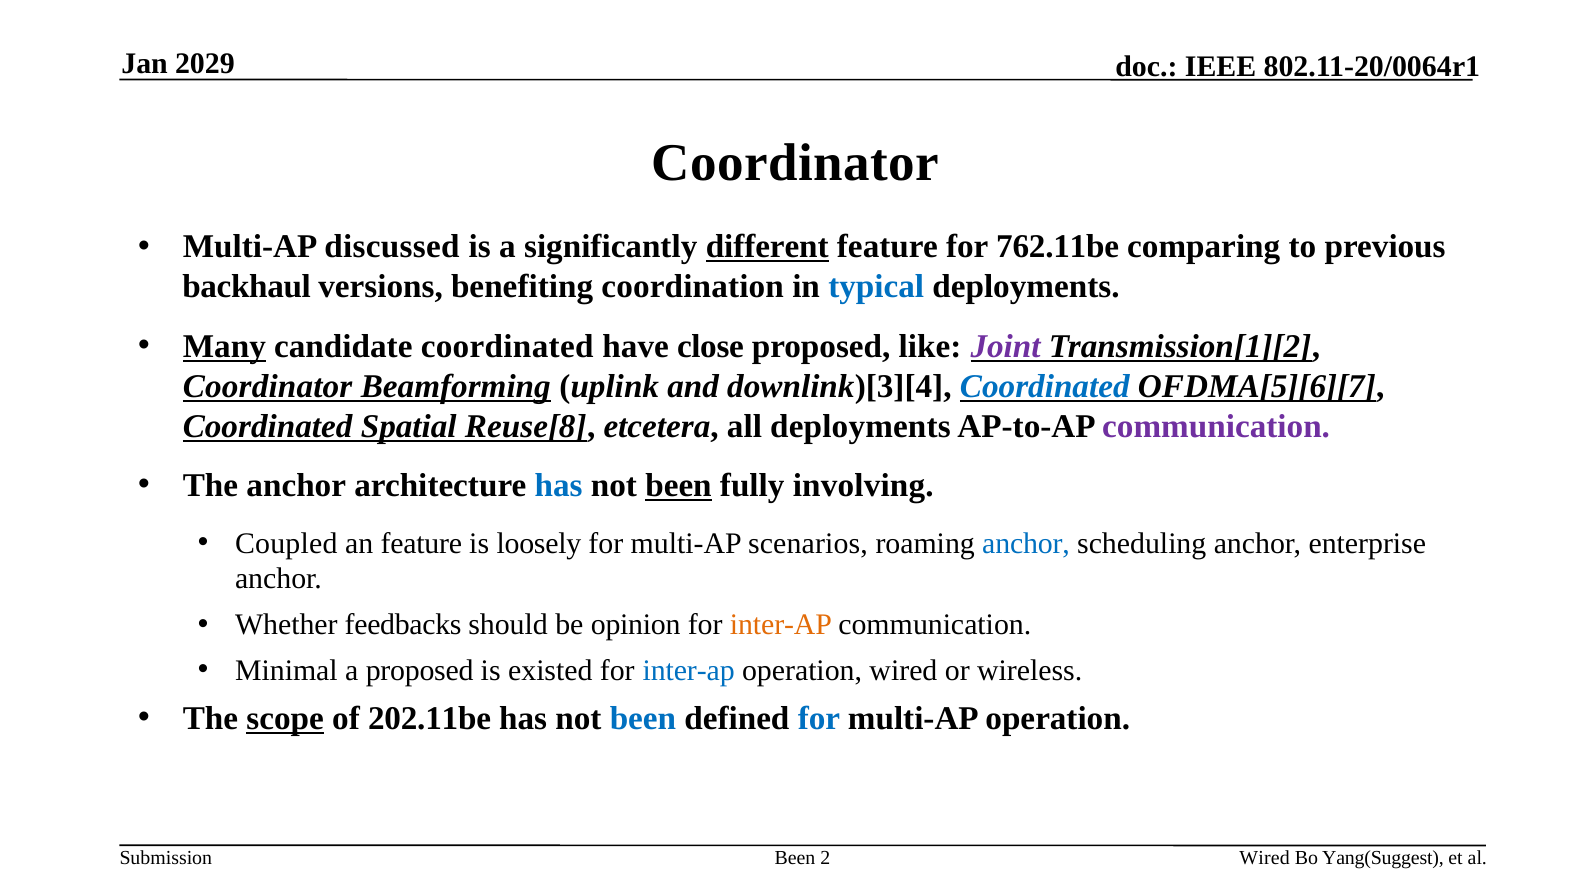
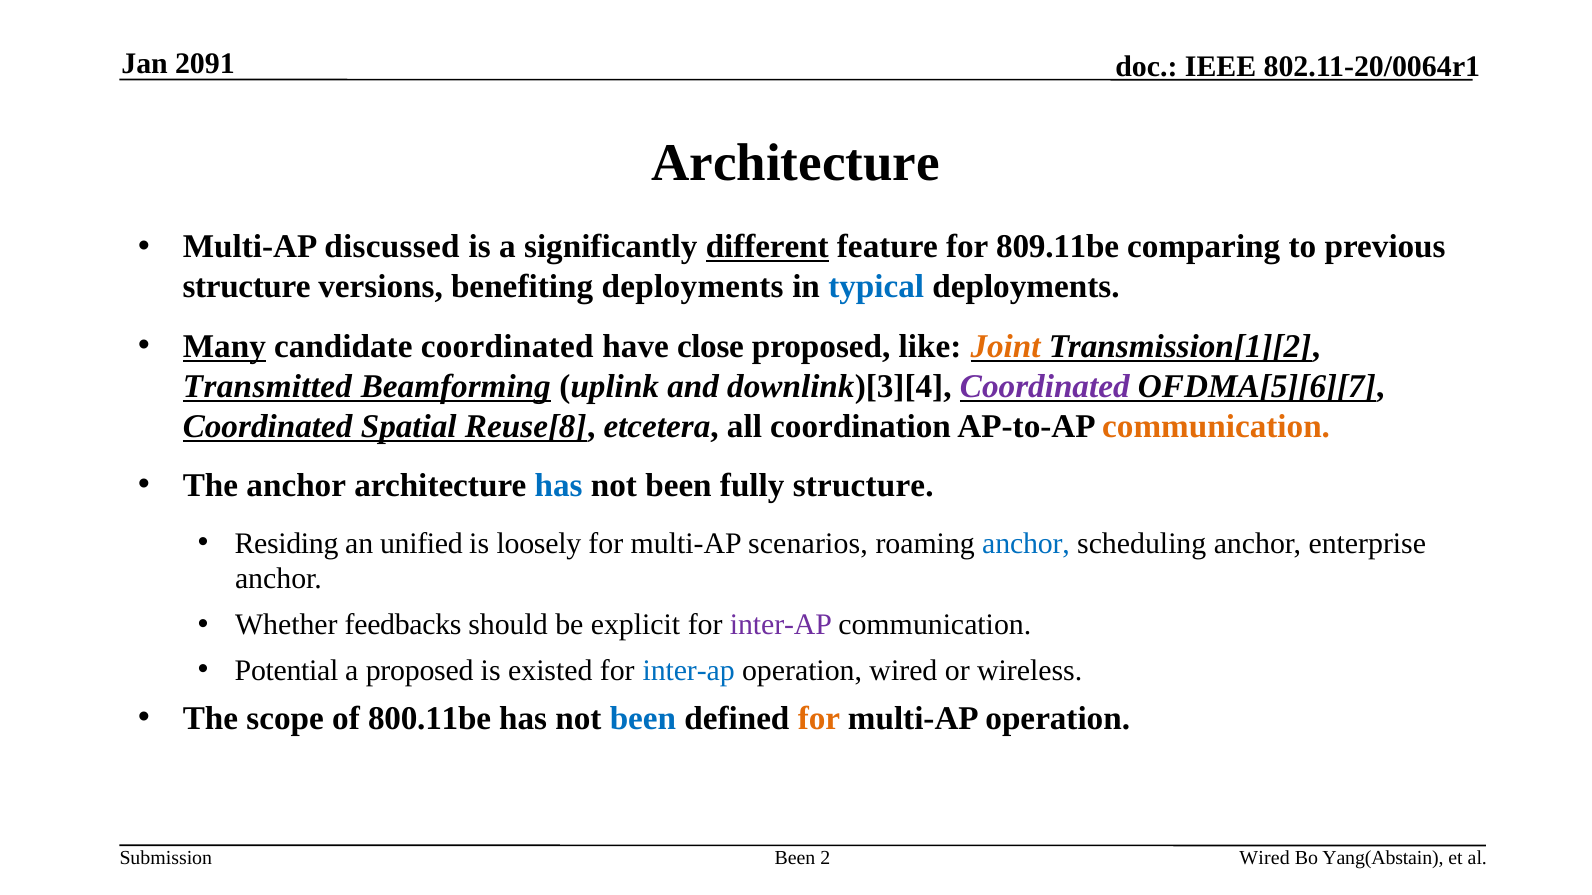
2029: 2029 -> 2091 (205, 63)
Coordinator: Coordinator -> Architecture (796, 163)
762.11be: 762.11be -> 809.11be (1058, 247)
backhaul: backhaul -> structure (247, 287)
benefiting coordination: coordination -> deployments (693, 287)
Joint colour: purple -> orange (1006, 347)
Coordinator: Coordinator -> Transmitted (268, 387)
Coordinated colour: blue -> purple (1045, 387)
all deployments: deployments -> coordination (861, 426)
communication colour: purple -> orange (1216, 426)
been underline: present -> none (679, 486)
fully involving: involving -> structure (863, 486)
Coupled: Coupled -> Residing (287, 544)
an feature: feature -> unified (421, 544)
opinion: opinion -> explicit (636, 625)
inter-AP colour: orange -> purple (781, 625)
Minimal: Minimal -> Potential (287, 671)
scope underline: present -> none (285, 719)
202.11be: 202.11be -> 800.11be (430, 719)
for colour: blue -> orange (819, 719)
Yang(Suggest: Yang(Suggest -> Yang(Abstain (1383, 859)
